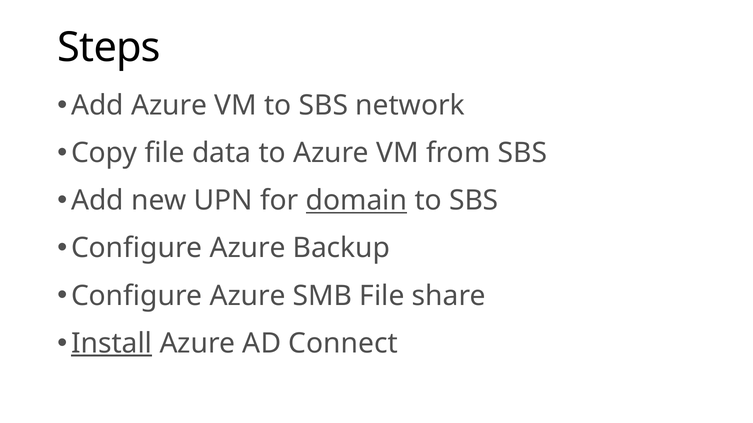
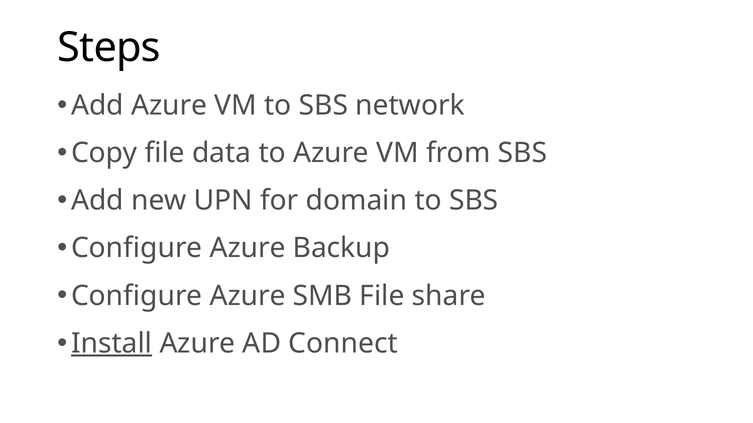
domain underline: present -> none (357, 201)
